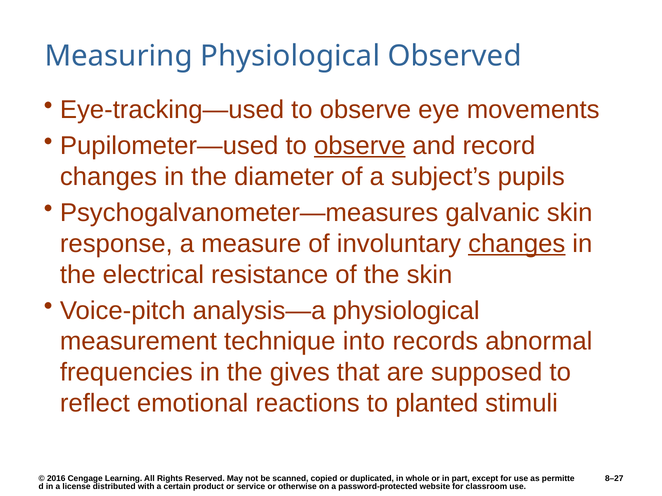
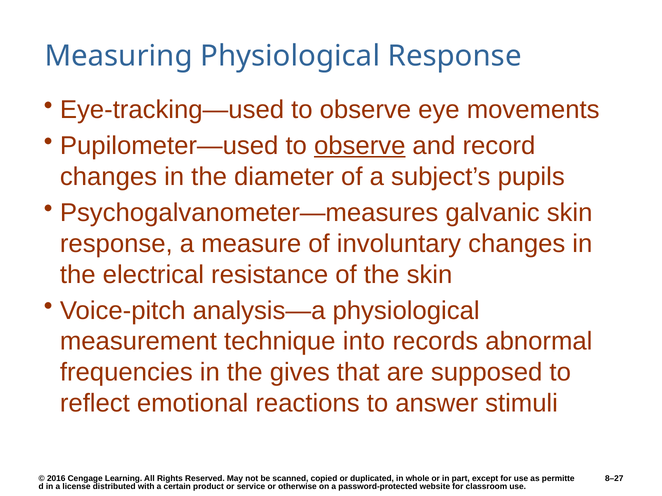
Physiological Observed: Observed -> Response (455, 56)
changes underline: present -> none (517, 244)
planted: planted -> answer (437, 404)
